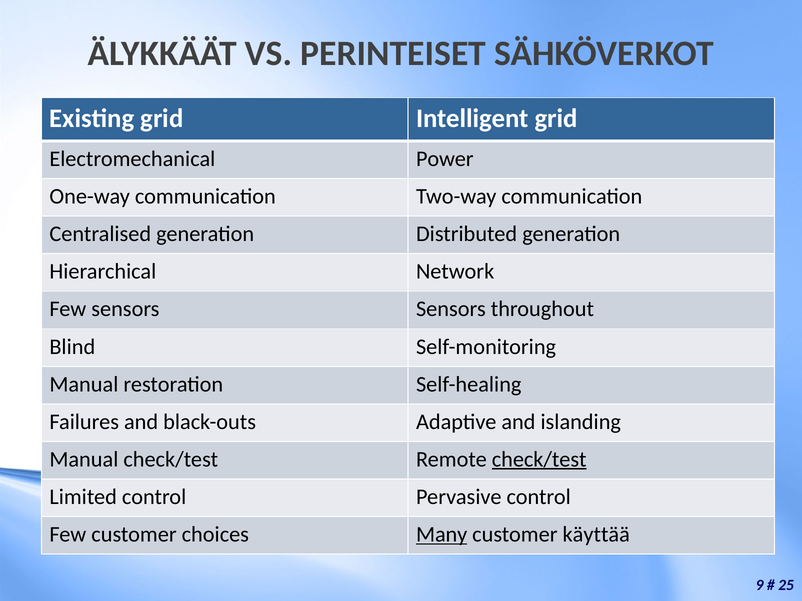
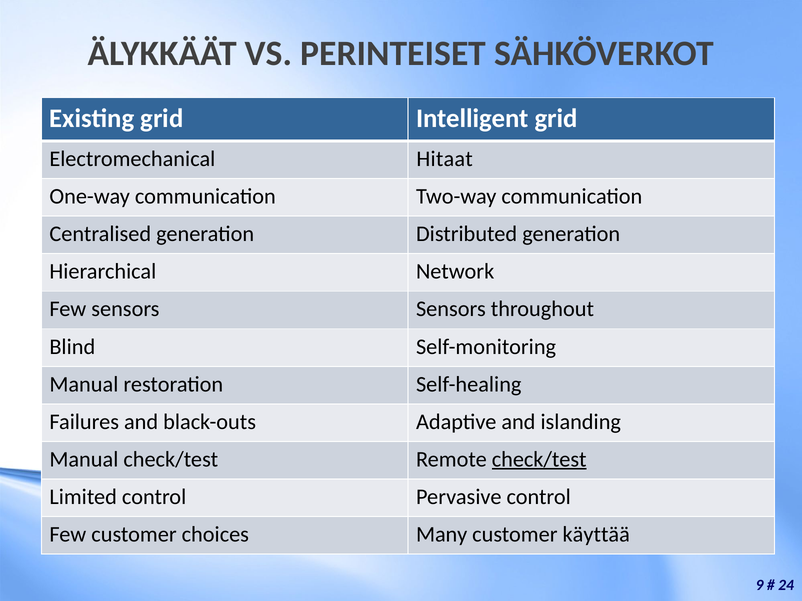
Power: Power -> Hitaat (445, 159)
Many underline: present -> none (442, 535)
25: 25 -> 24 (786, 586)
